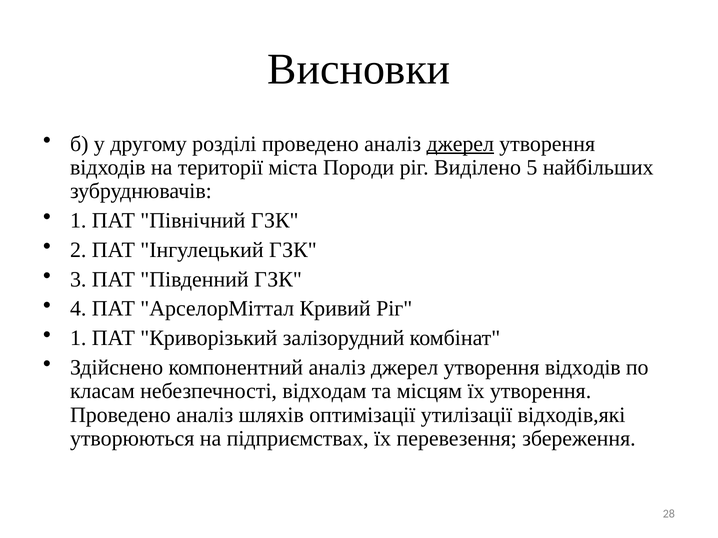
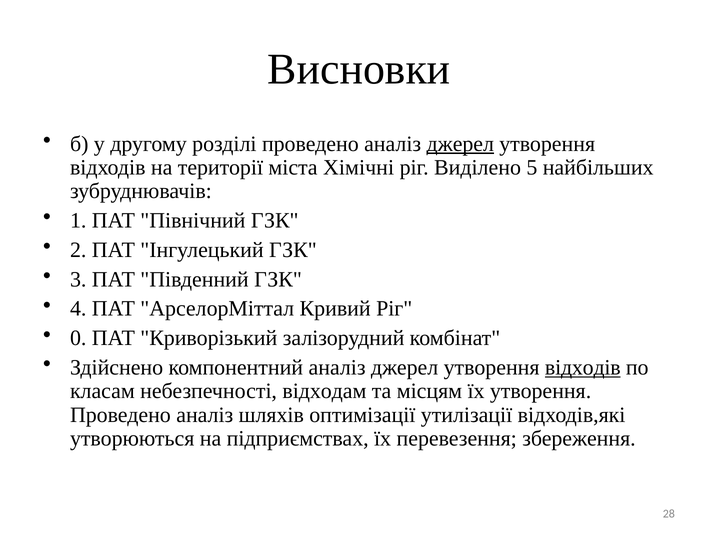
Породи: Породи -> Хімічні (359, 168)
1: 1 -> 0 (78, 338)
відходів underline: none -> present (583, 368)
